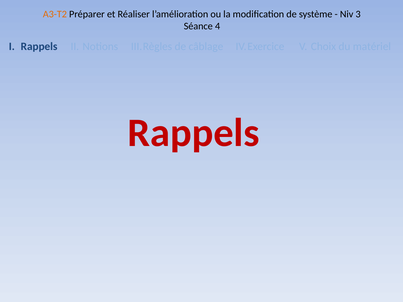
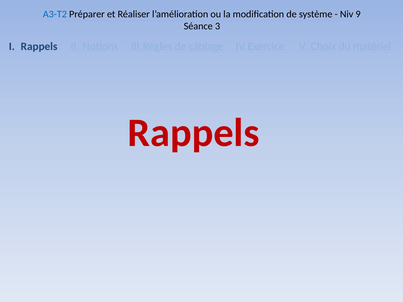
A3-T2 colour: orange -> blue (55, 14)
3: 3 -> 9 (358, 14)
4: 4 -> 3 (218, 26)
